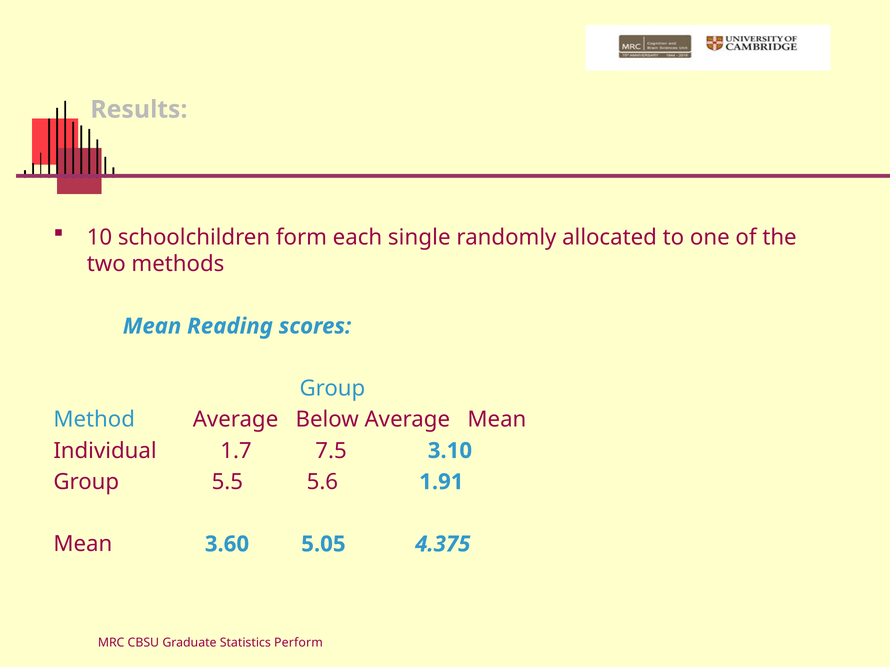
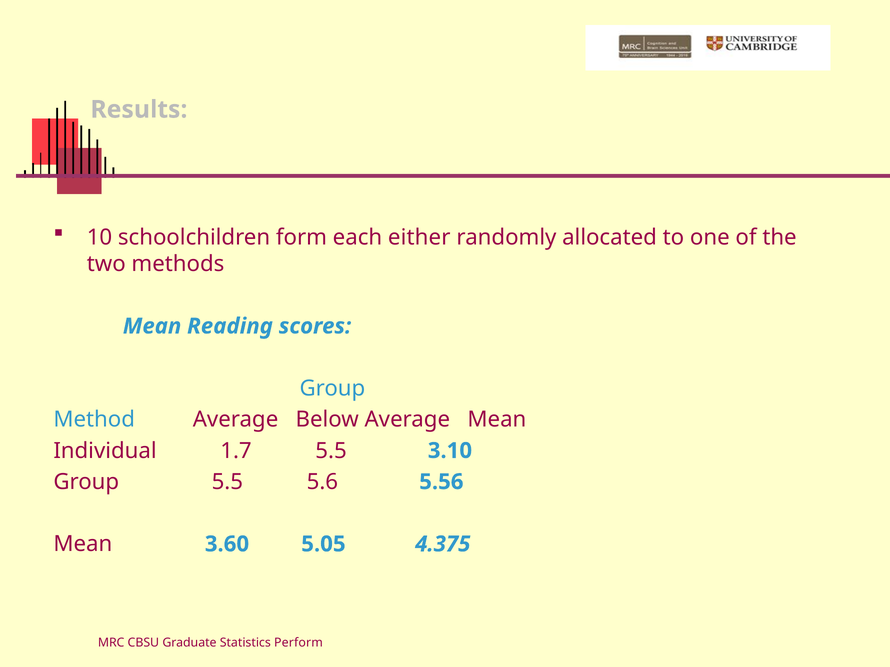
single: single -> either (419, 237)
1.7 7.5: 7.5 -> 5.5 (331, 451)
1.91: 1.91 -> 5.56 (441, 482)
